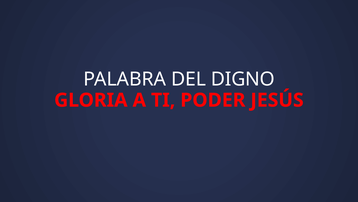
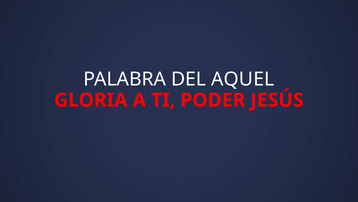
DIGNO: DIGNO -> AQUEL (243, 79)
